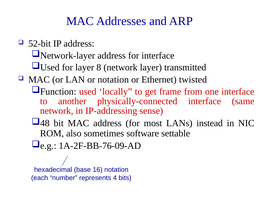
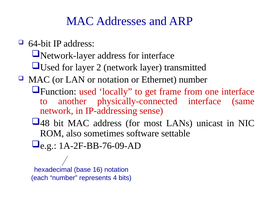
52-bit: 52-bit -> 64-bit (40, 44)
8: 8 -> 2 (99, 67)
Ethernet twisted: twisted -> number (193, 80)
instead: instead -> unicast (210, 123)
